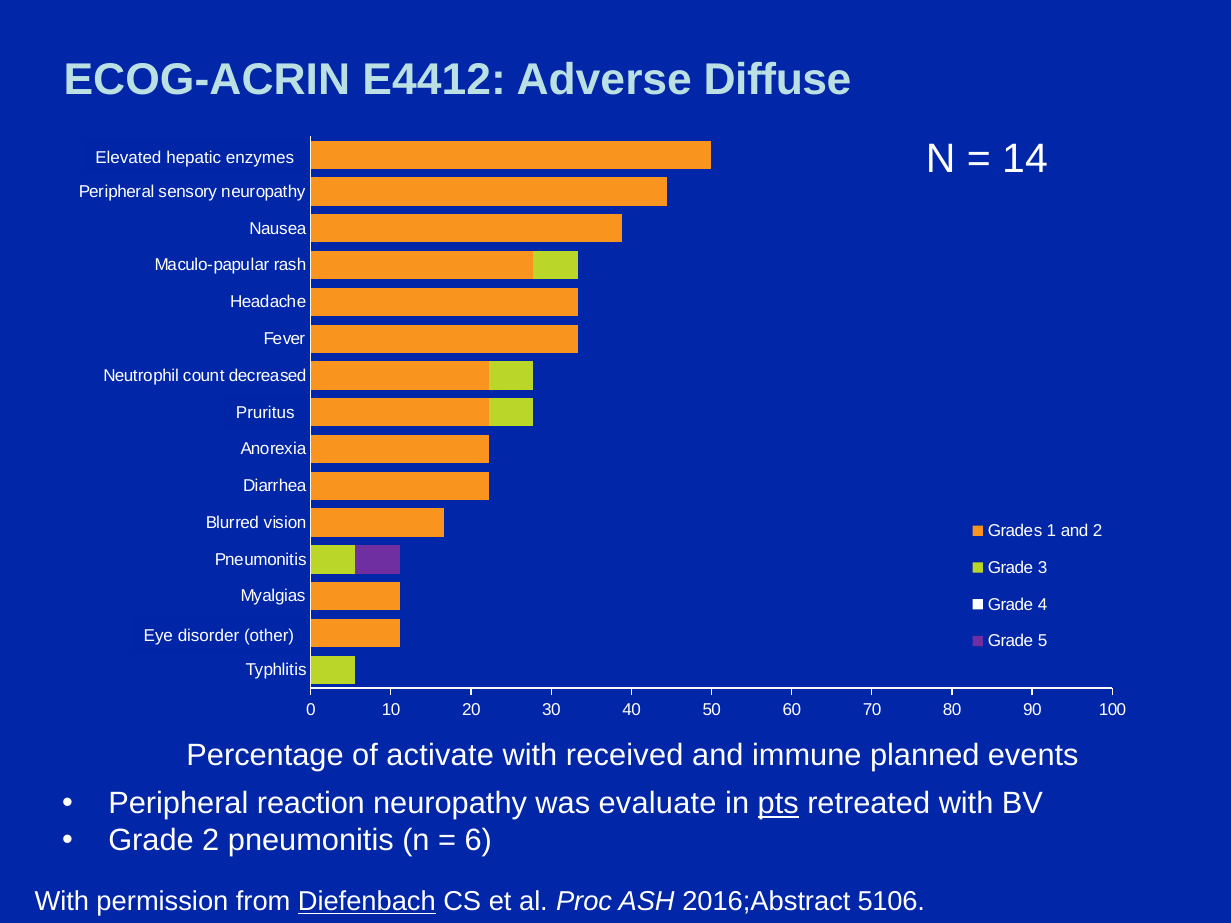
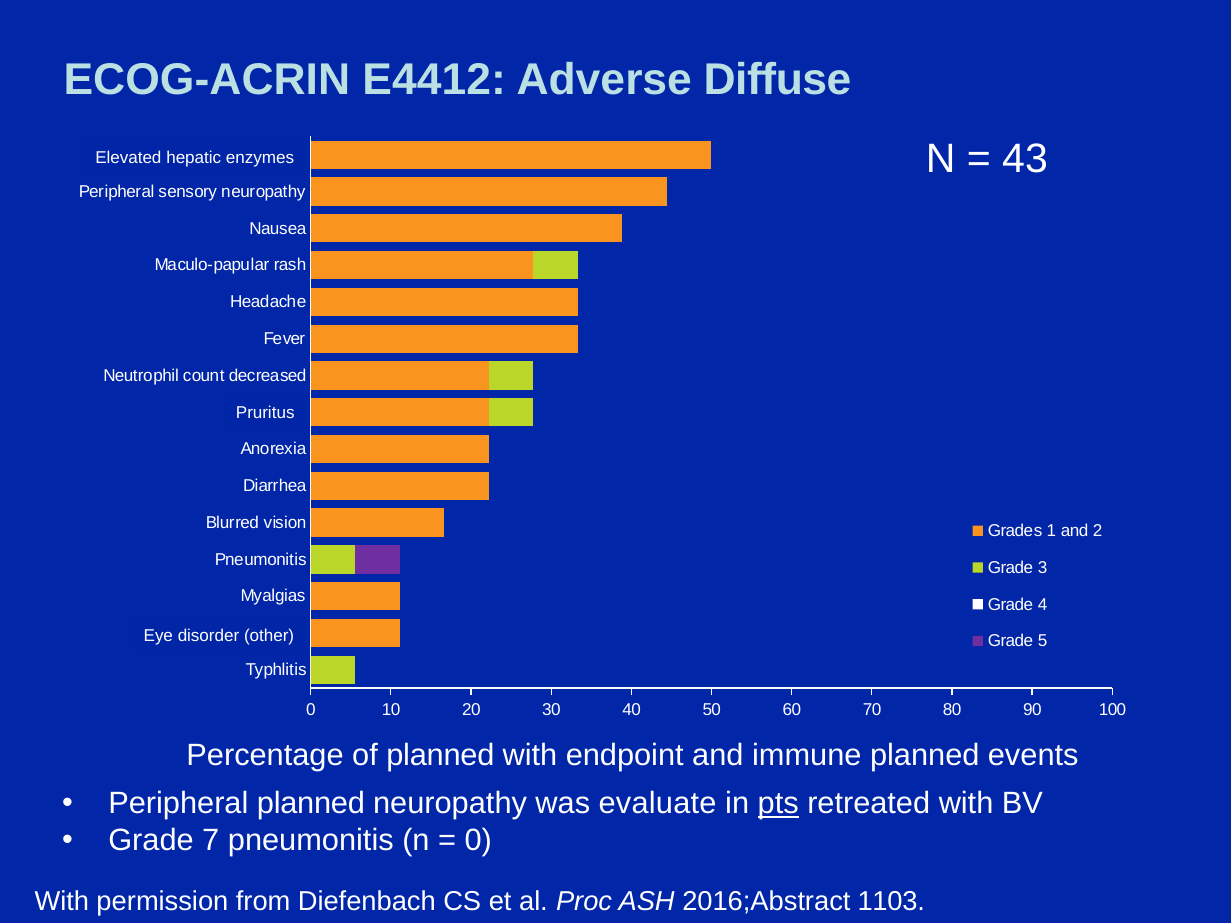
14: 14 -> 43 (1025, 159)
of activate: activate -> planned (440, 755)
received: received -> endpoint (625, 755)
Peripheral reaction: reaction -> planned (311, 804)
Grade 2: 2 -> 7 (211, 841)
6: 6 -> 0 (478, 841)
Diefenbach underline: present -> none (367, 902)
5106: 5106 -> 1103 (891, 902)
